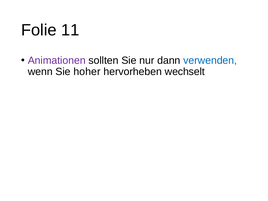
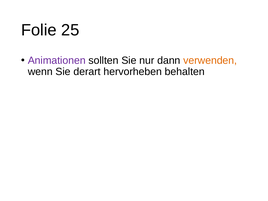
11: 11 -> 25 (70, 30)
verwenden colour: blue -> orange (210, 60)
hoher: hoher -> derart (87, 72)
wechselt: wechselt -> behalten (185, 72)
